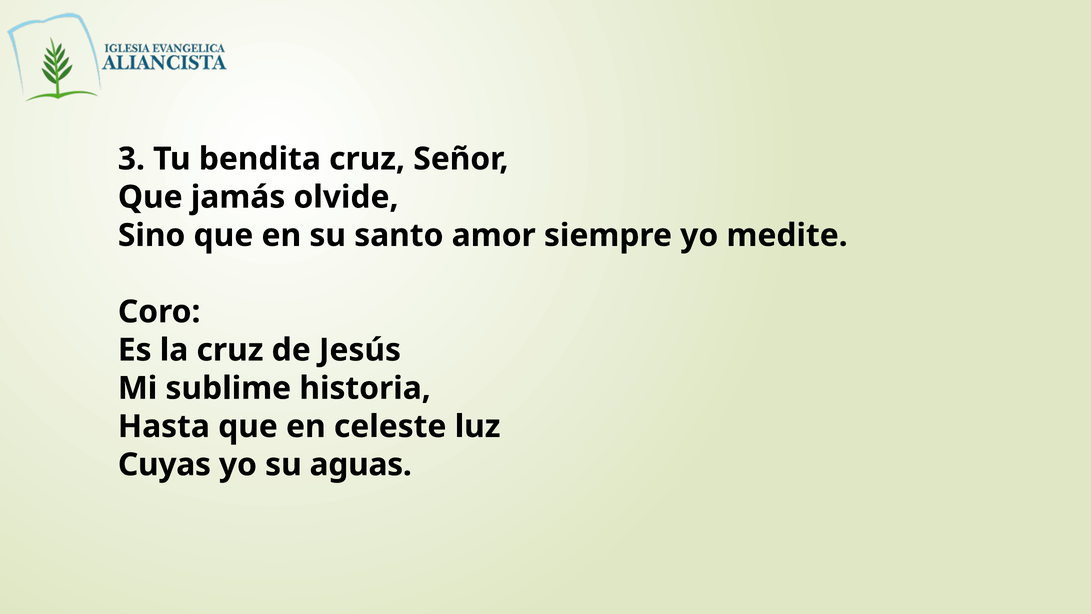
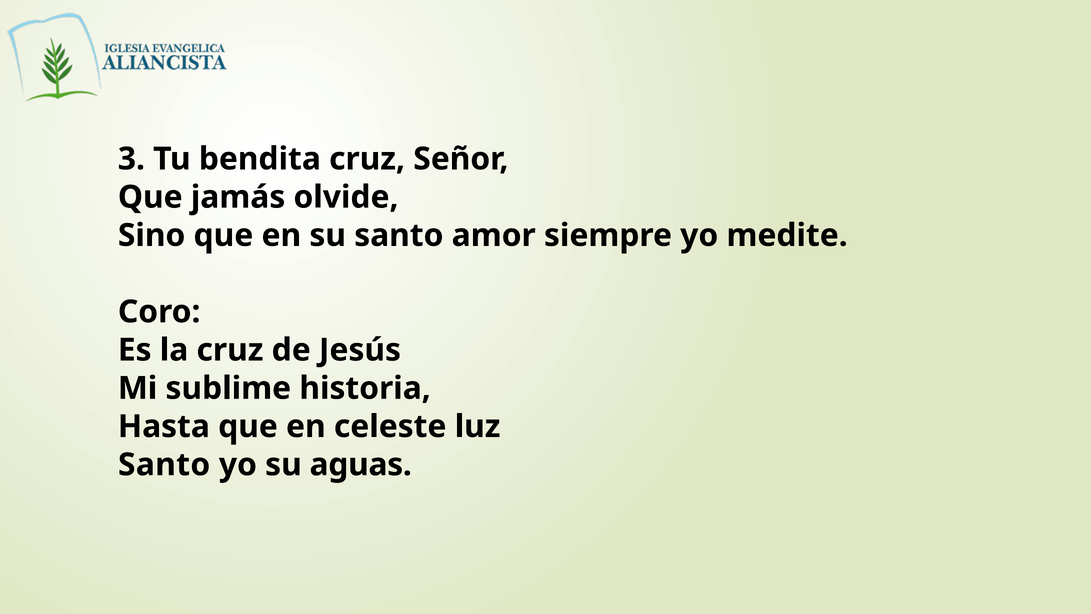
Cuyas: Cuyas -> Santo (164, 464)
